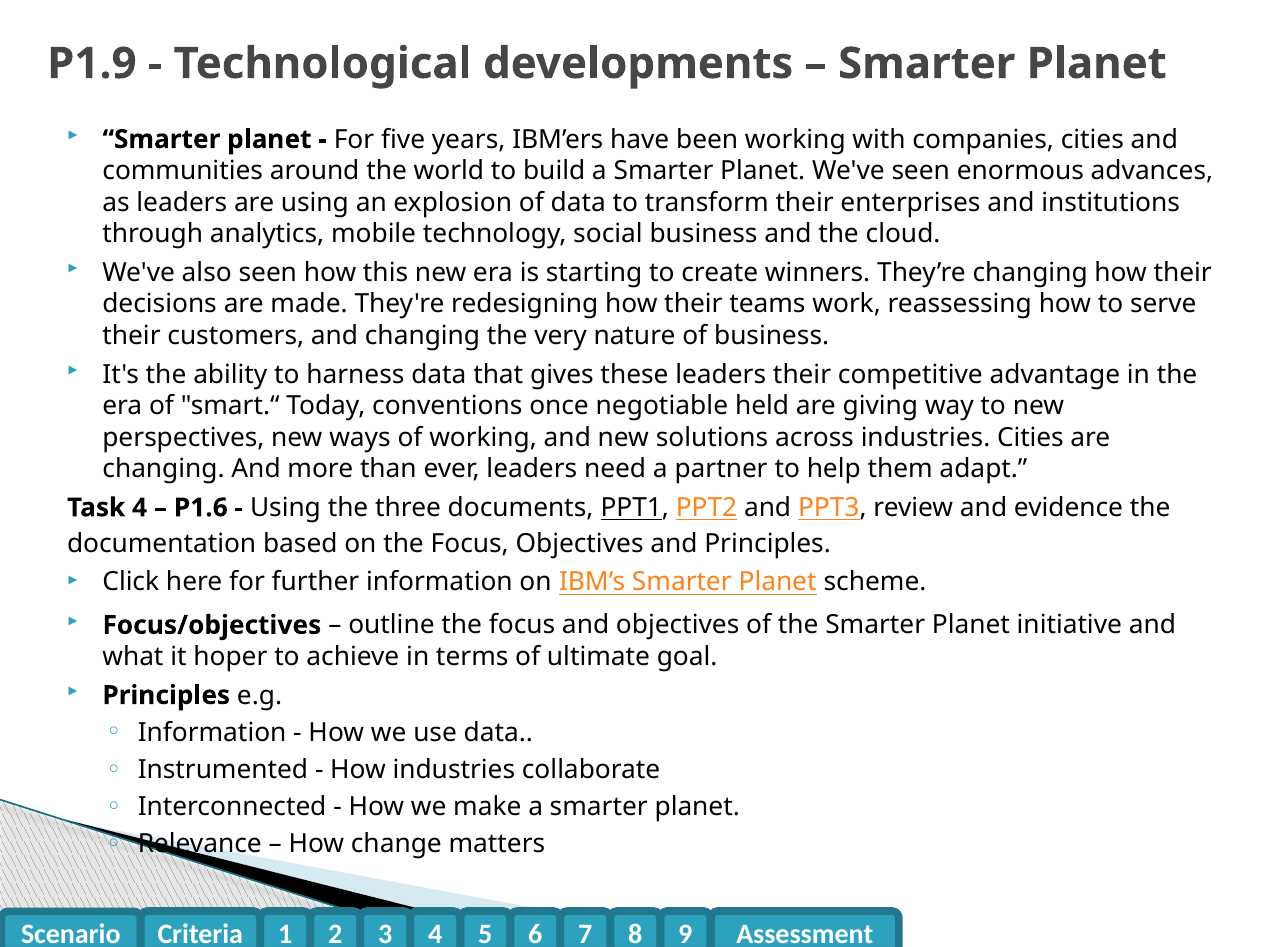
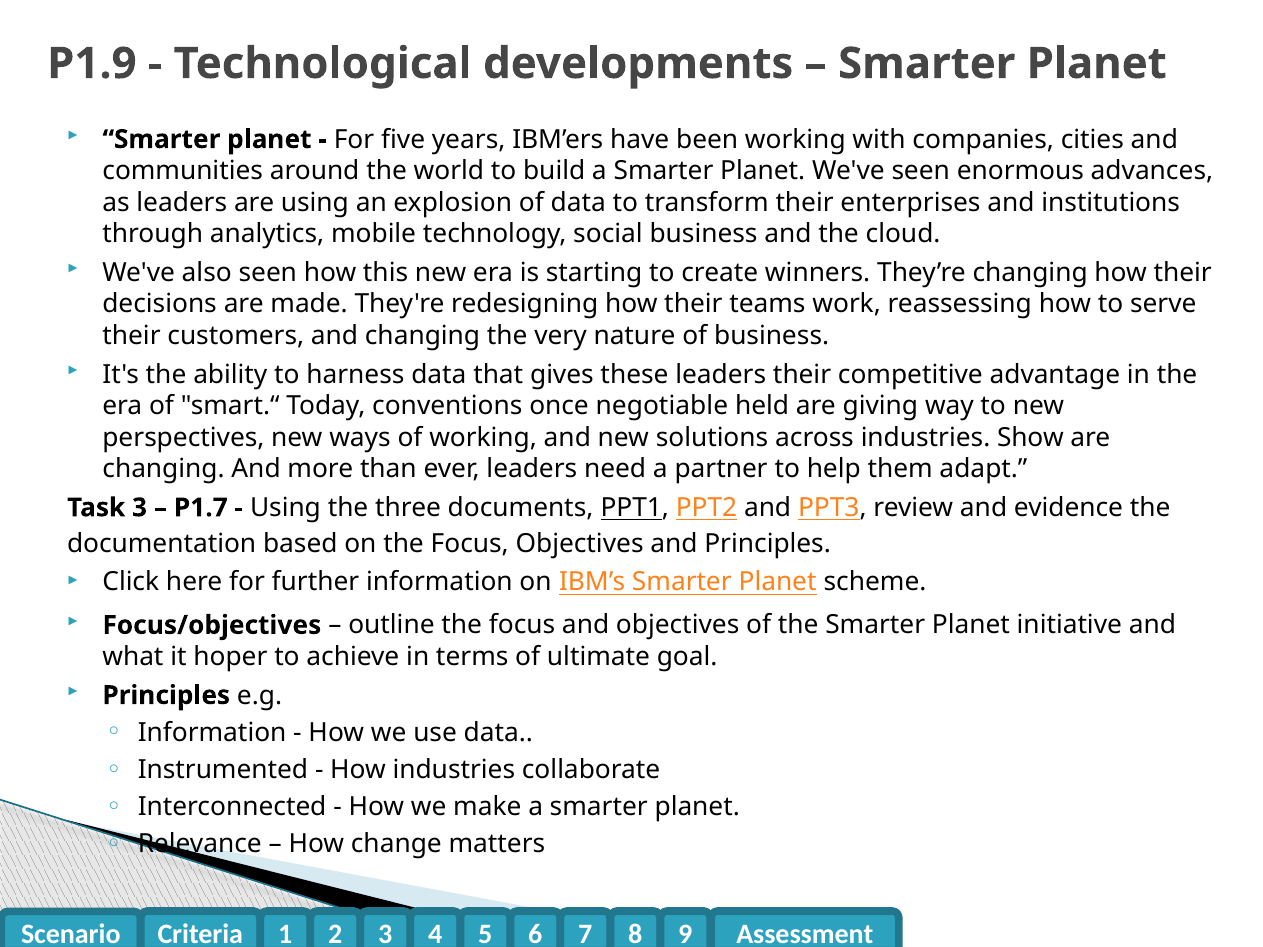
industries Cities: Cities -> Show (1031, 438)
Task 4: 4 -> 3 (140, 508)
P1.6: P1.6 -> P1.7 (201, 508)
